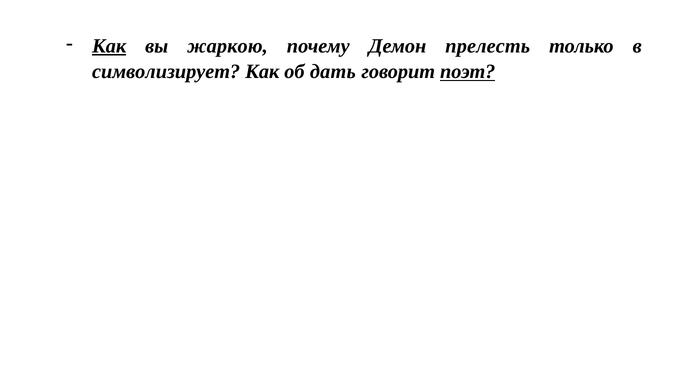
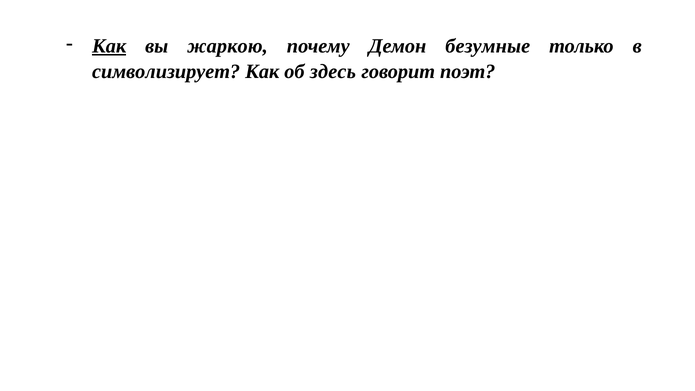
прелесть: прелесть -> безумные (488, 46)
дать: дать -> здесь (333, 72)
поэт underline: present -> none (468, 72)
